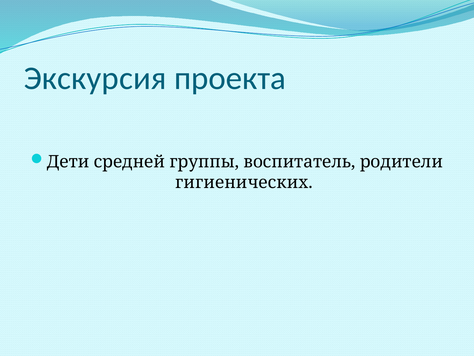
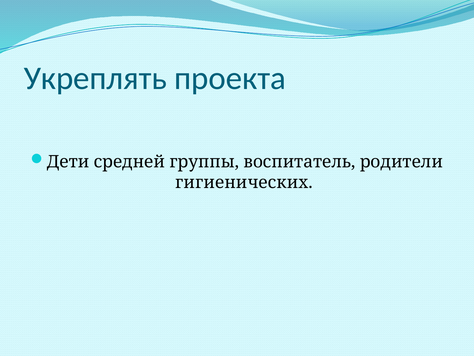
Экскурсия: Экскурсия -> Укреплять (95, 78)
